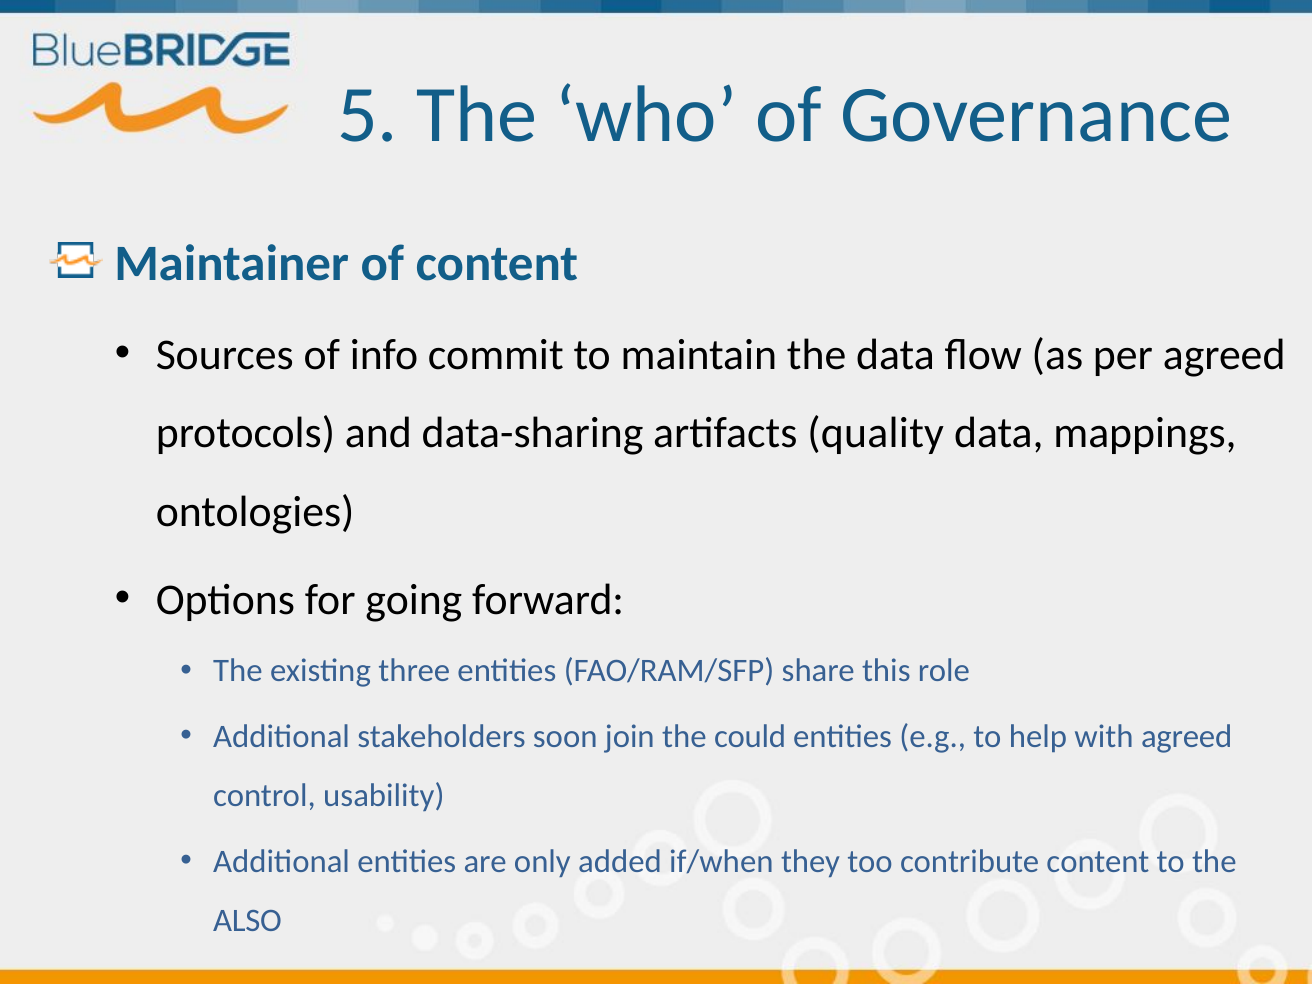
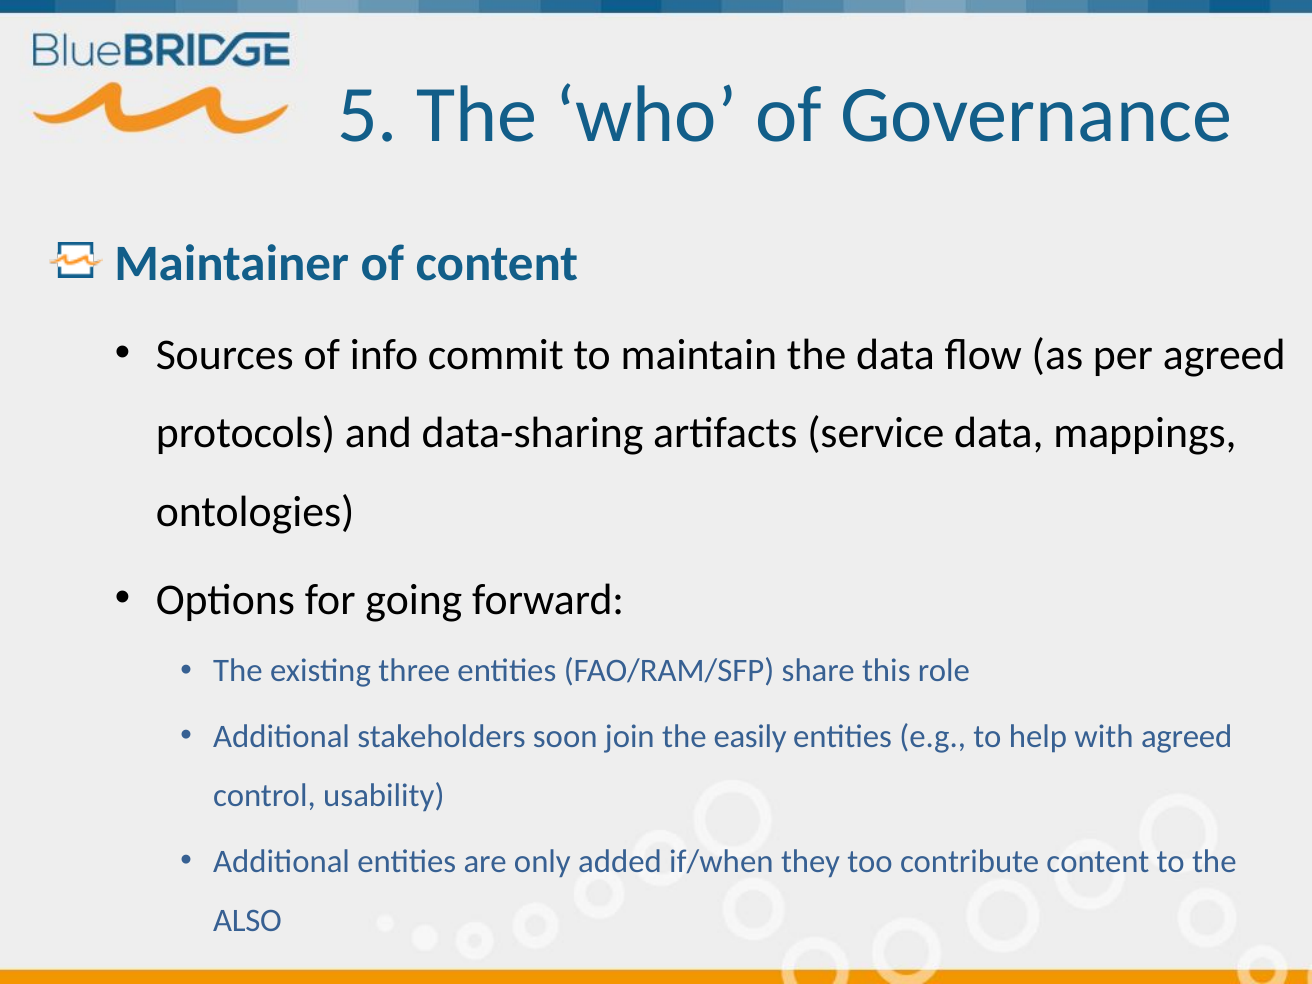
quality: quality -> service (876, 434)
could: could -> easily (750, 737)
